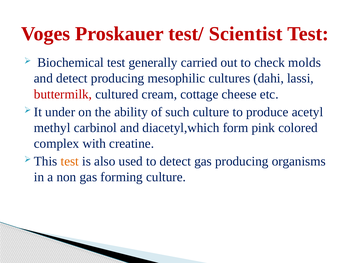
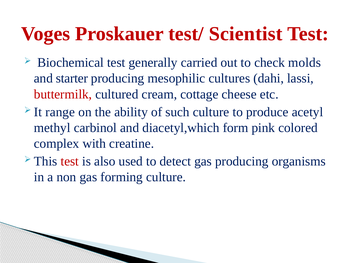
and detect: detect -> starter (72, 78)
under: under -> range (60, 112)
test colour: orange -> red (70, 161)
